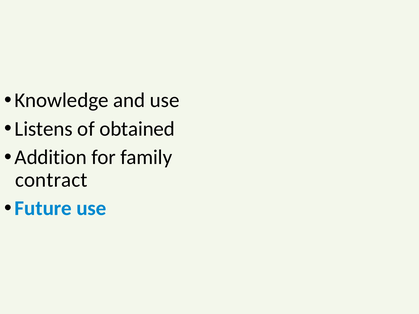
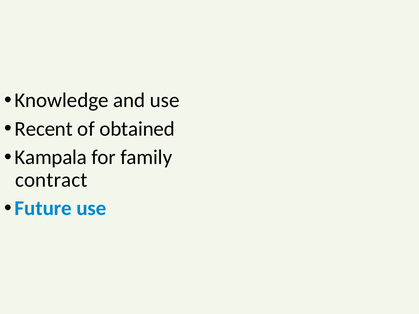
Listens: Listens -> Recent (44, 129)
Addition: Addition -> Kampala (51, 157)
